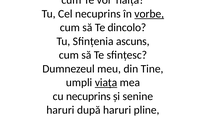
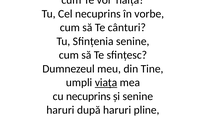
vorbe underline: present -> none (149, 14)
Te dincolo: dincolo -> cânturi (127, 28)
Sfințenia ascuns: ascuns -> senine (133, 41)
